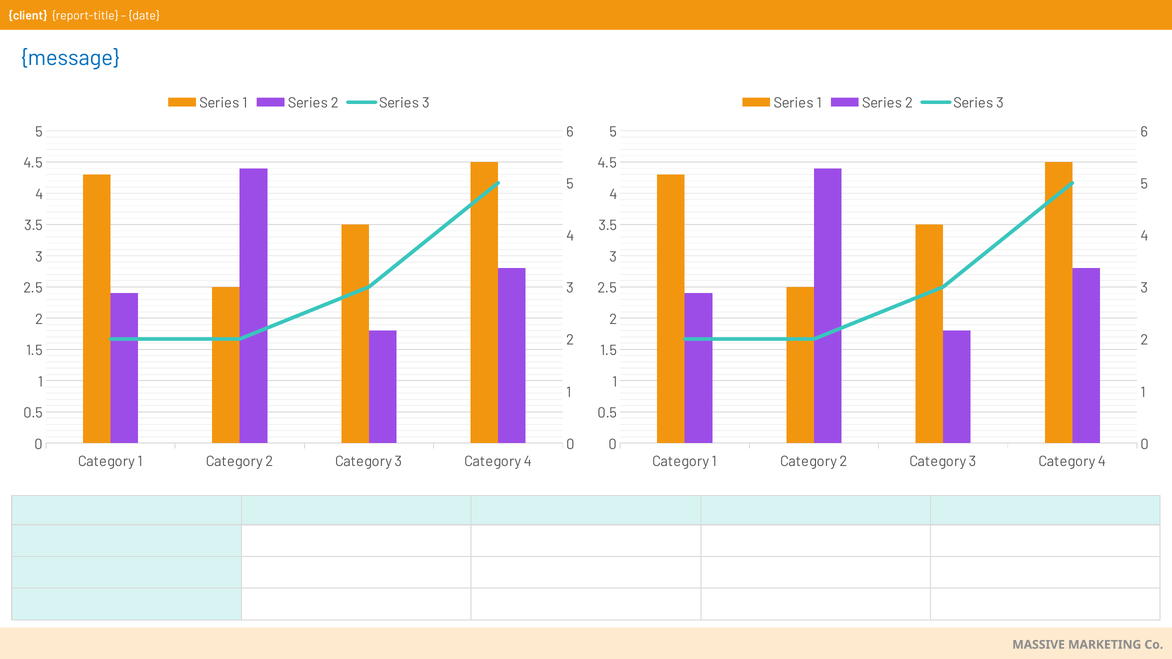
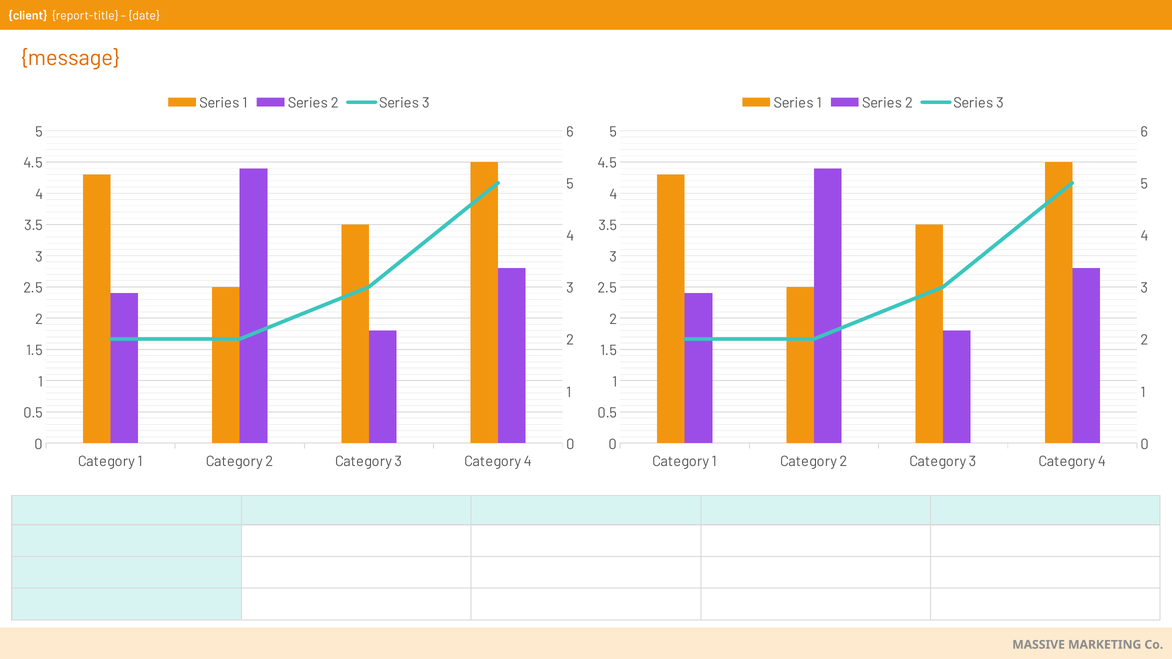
message colour: blue -> orange (70, 58)
